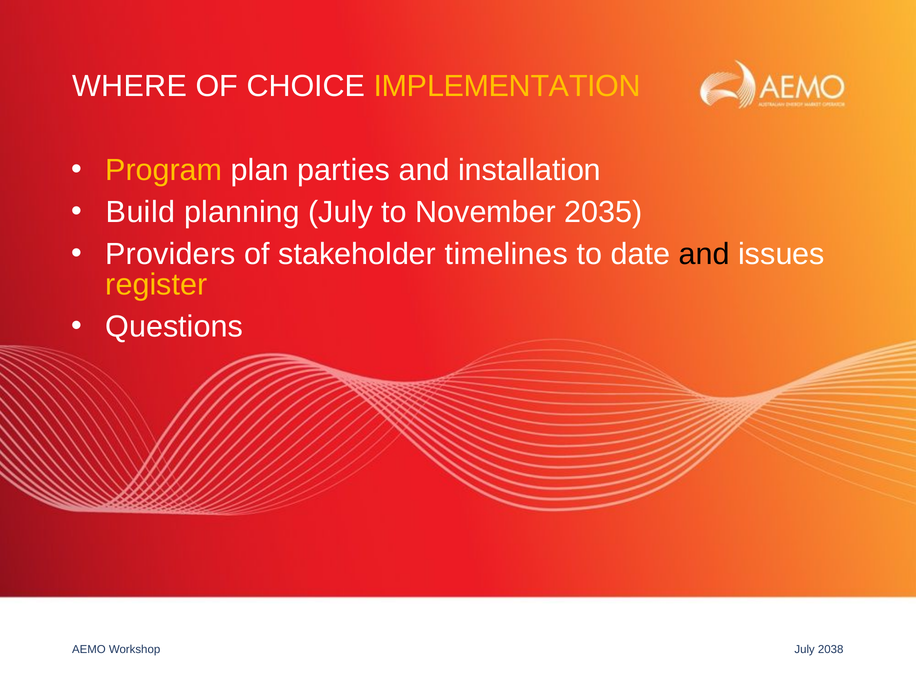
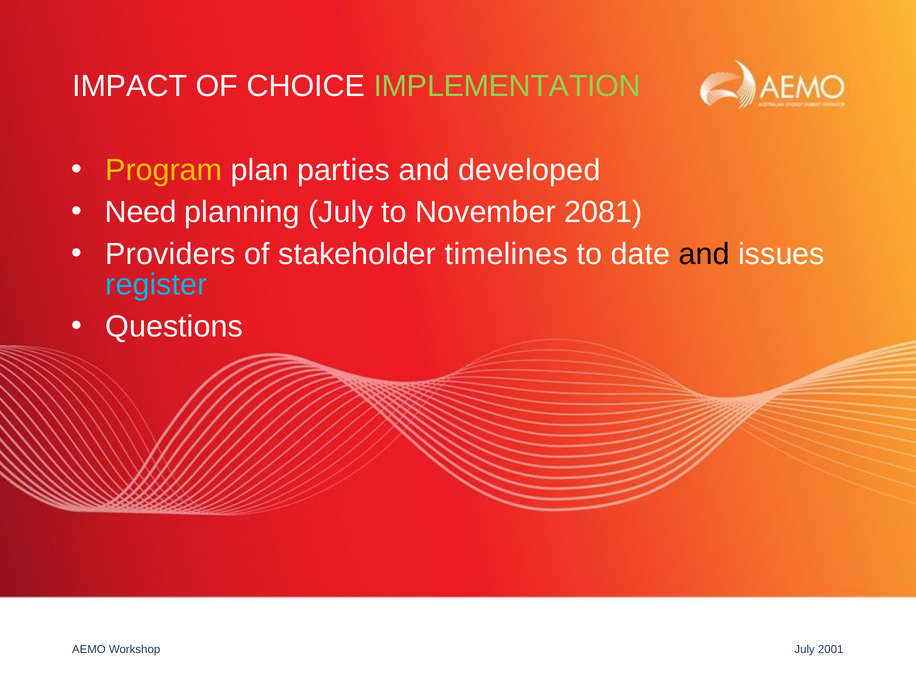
WHERE: WHERE -> IMPACT (130, 86)
IMPLEMENTATION colour: yellow -> light green (507, 86)
installation: installation -> developed (529, 170)
Build: Build -> Need (141, 212)
2035: 2035 -> 2081 (603, 212)
register colour: yellow -> light blue (156, 285)
2038: 2038 -> 2001 (831, 649)
